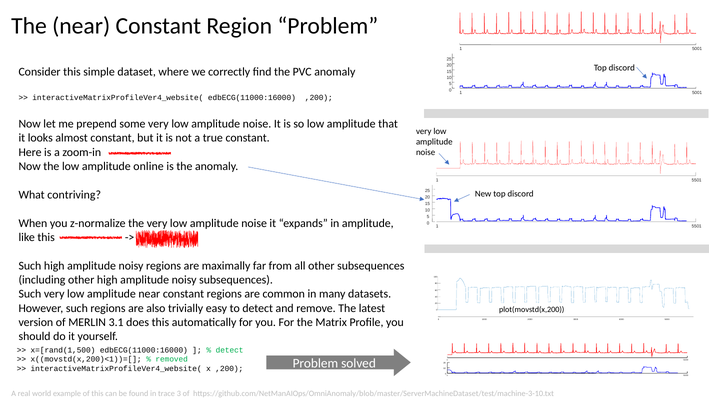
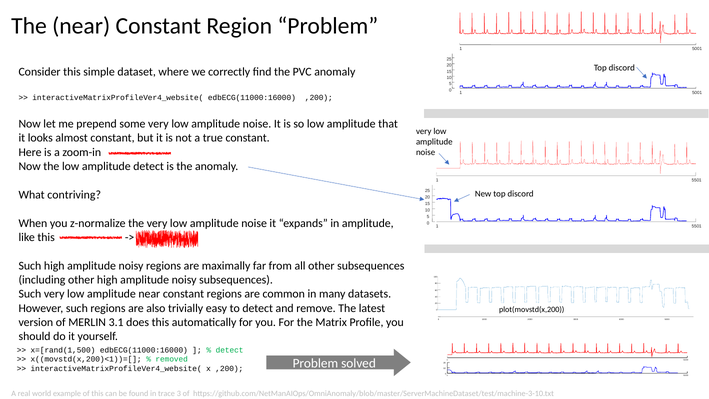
amplitude online: online -> detect (149, 166)
